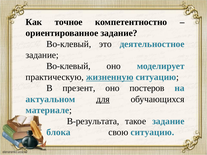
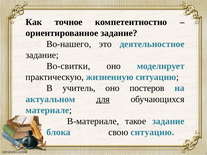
Во-клевый: Во-клевый -> Во-нашего (69, 44)
Во-клевый: Во-клевый -> Во-свитки (68, 66)
жизненную underline: present -> none (110, 77)
презент: презент -> учитель (79, 88)
В-результата: В-результата -> В-материале (93, 121)
